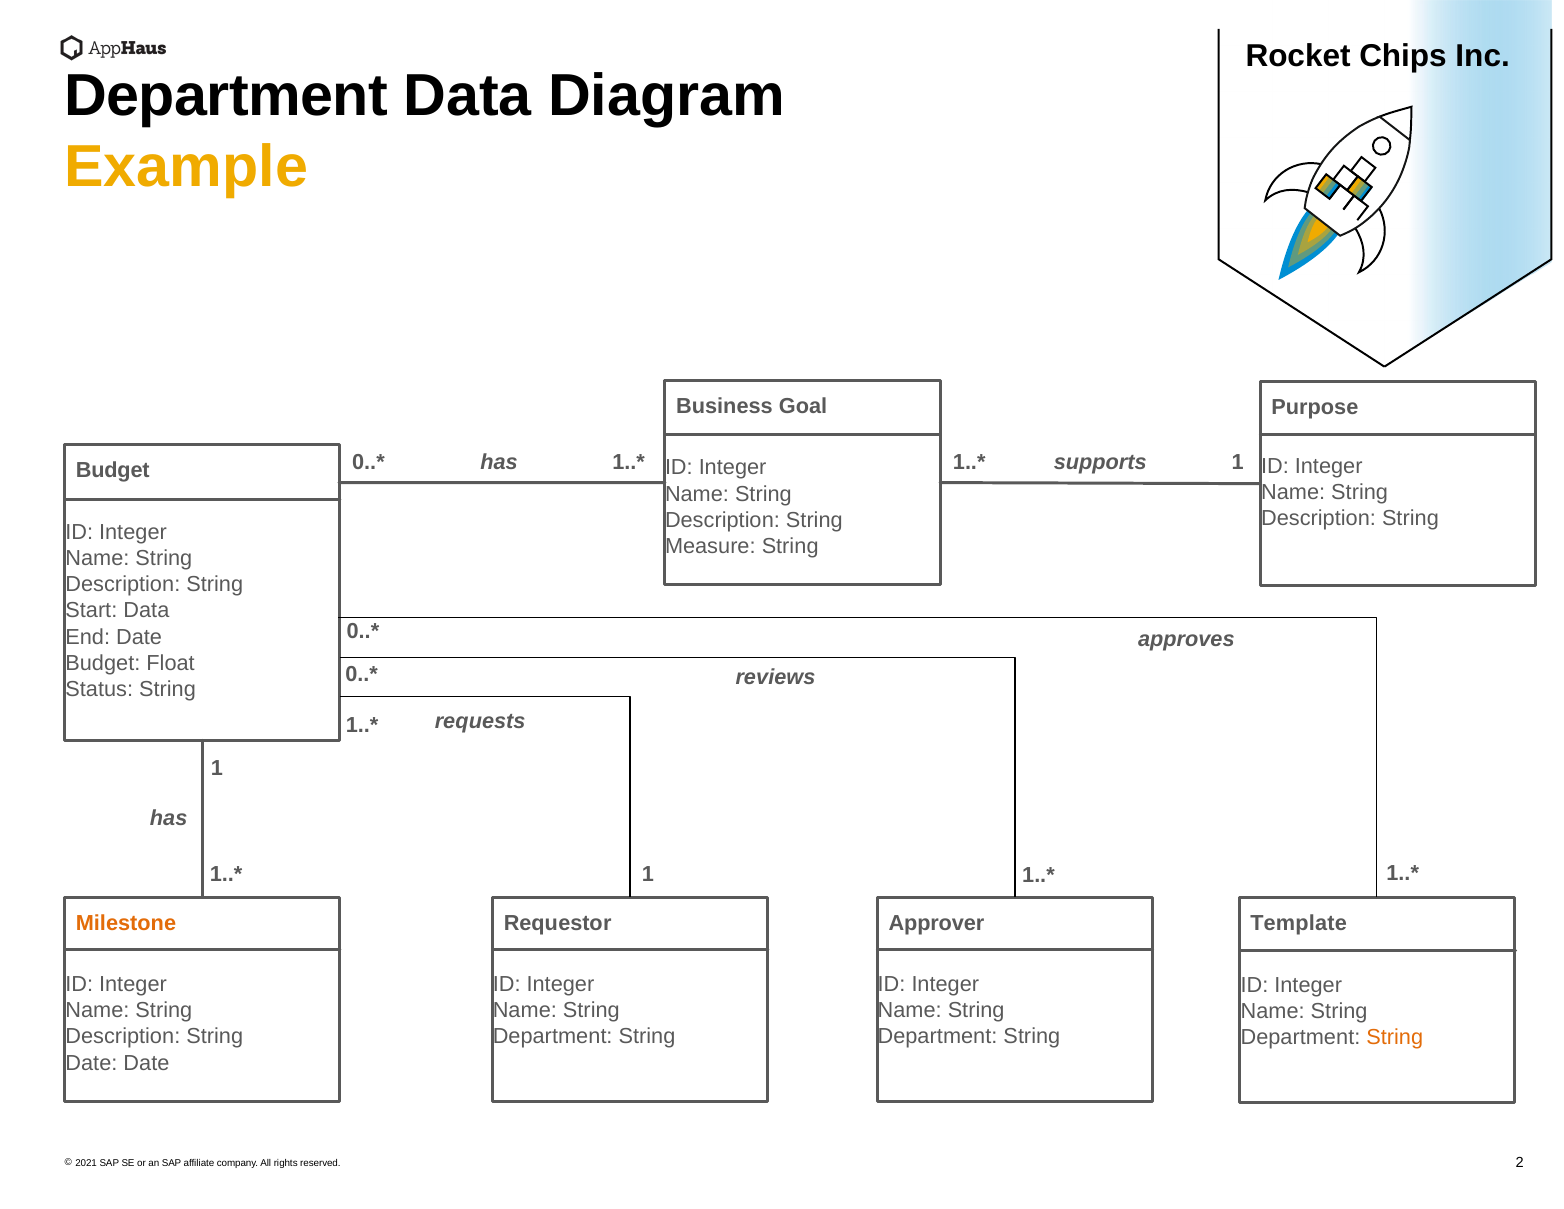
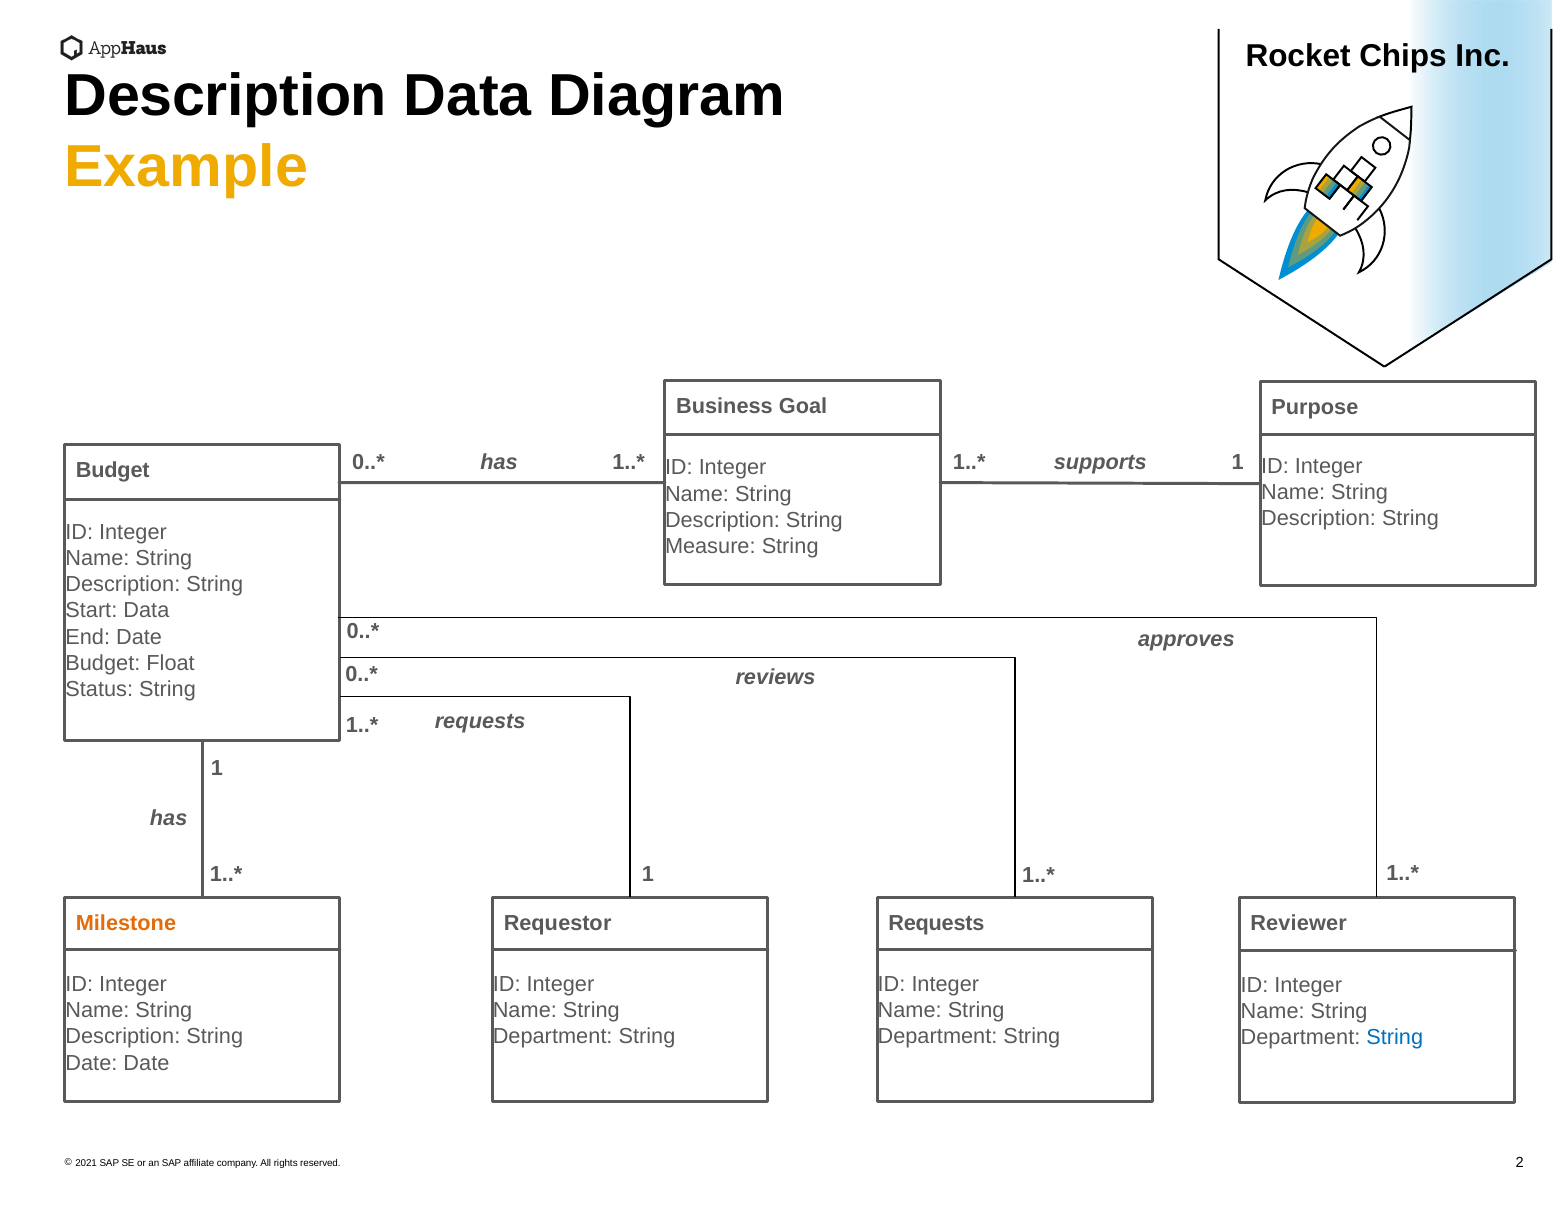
Department: Department -> Description (226, 96)
Approver: Approver -> Requests (936, 923)
Template: Template -> Reviewer (1299, 923)
String colour: orange -> blue (1395, 1037)
